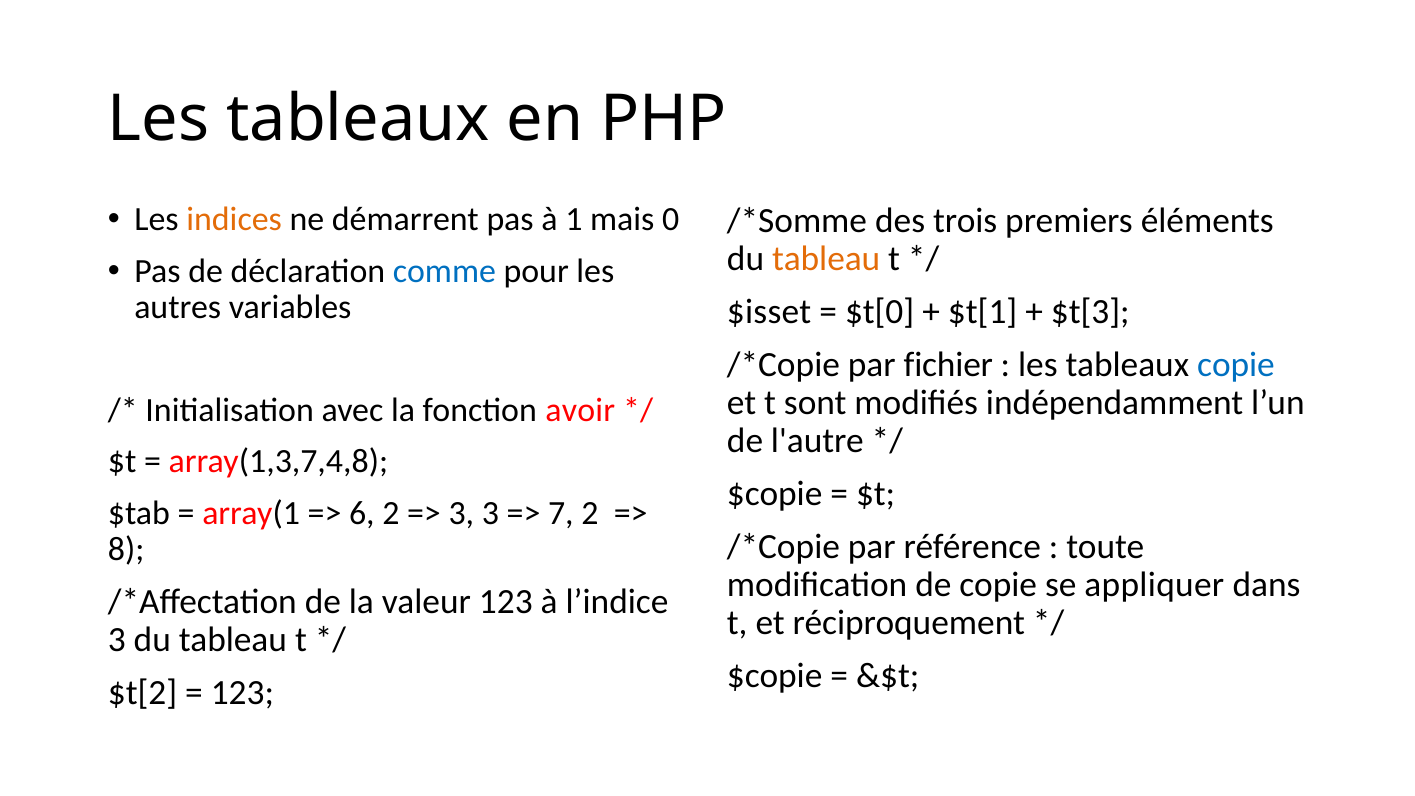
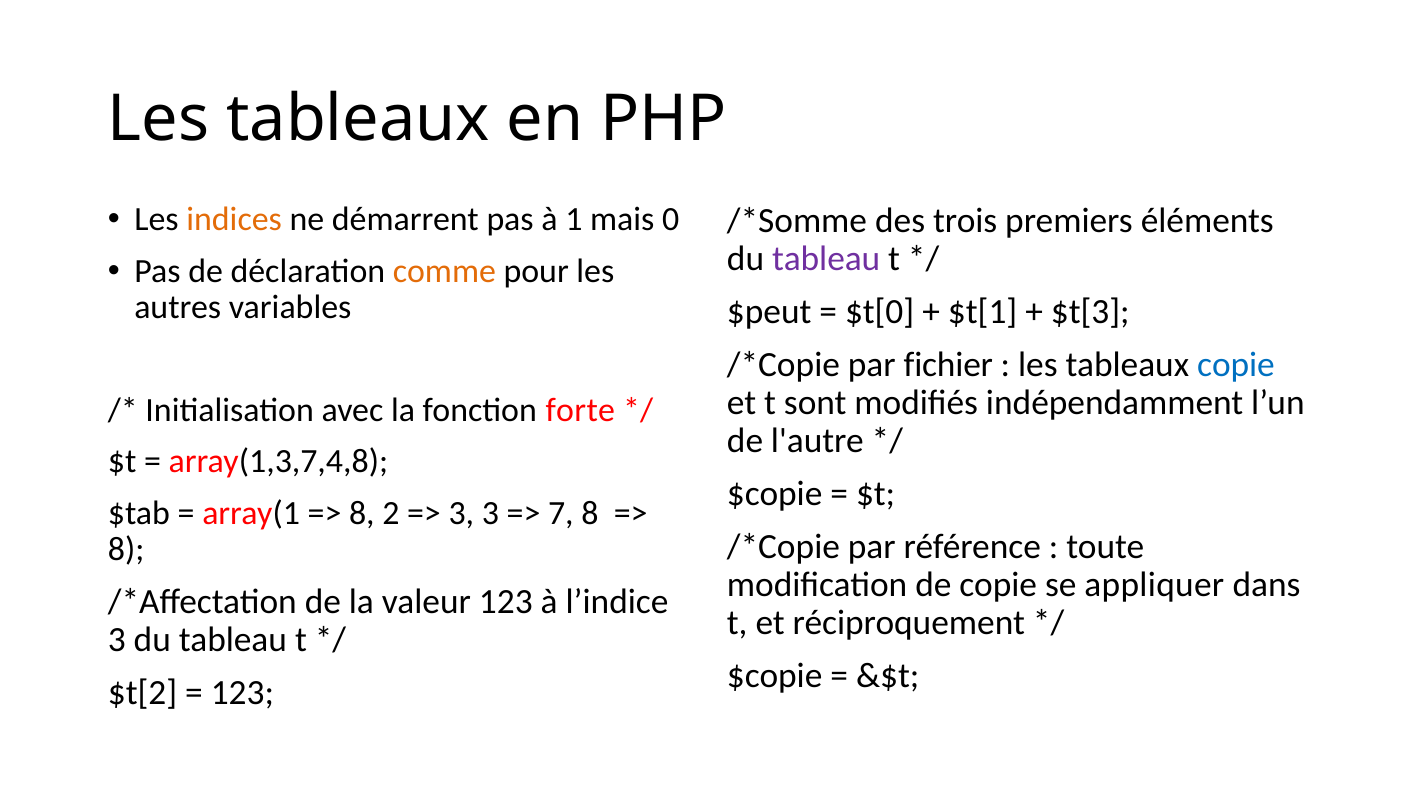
tableau colour: orange -> purple (826, 259)
comme colour: blue -> orange (444, 271)
$isset: $isset -> $peut (769, 312)
avoir: avoir -> forte (580, 410)
6: 6 -> 8 (362, 513)
7 2: 2 -> 8 (590, 513)
